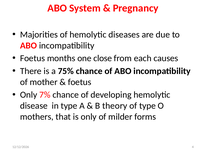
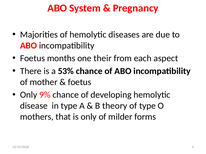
close: close -> their (103, 58)
causes: causes -> aspect (166, 58)
75%: 75% -> 53% (66, 71)
7%: 7% -> 9% (45, 95)
